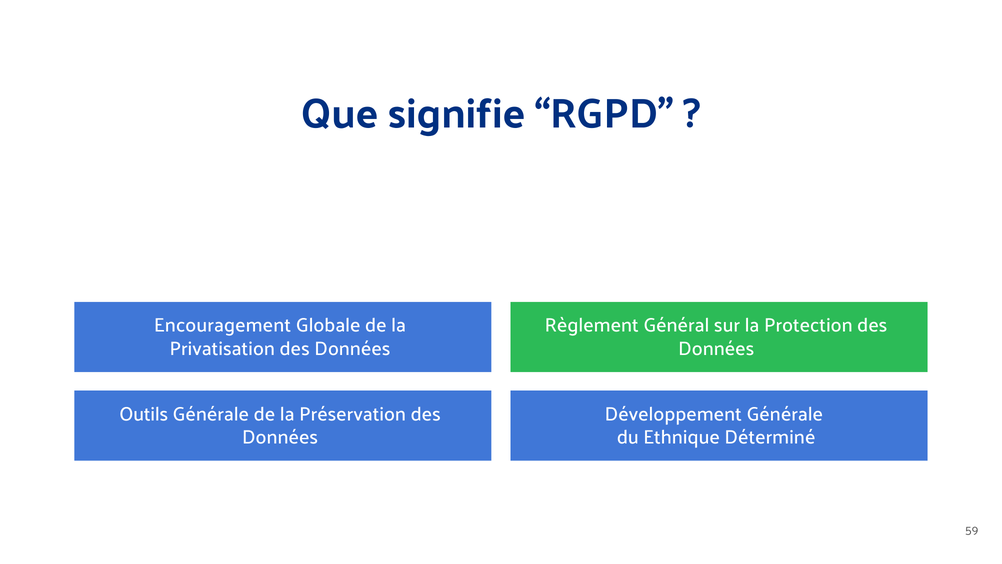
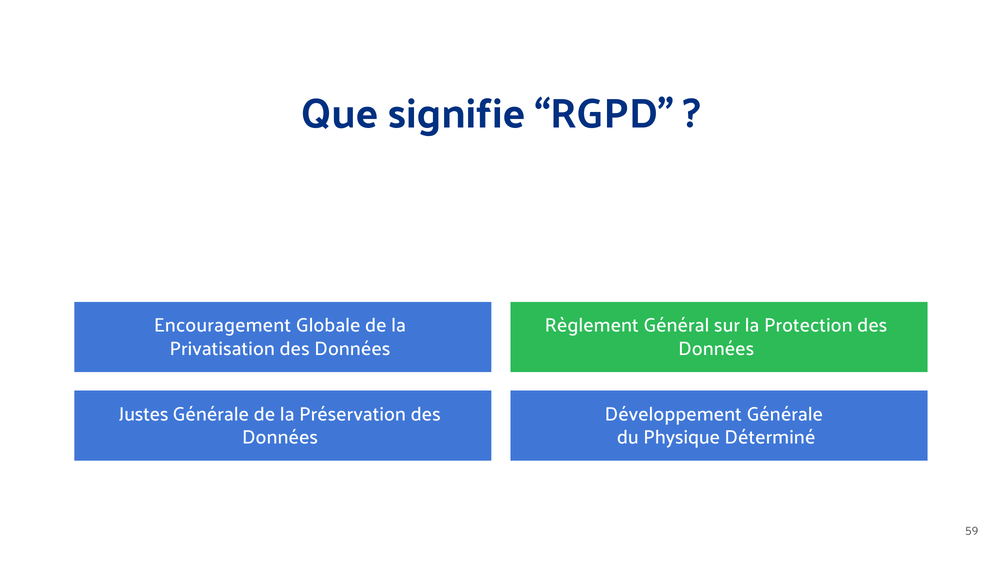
Outils: Outils -> Justes (144, 414)
Ethnique: Ethnique -> Physique (682, 437)
